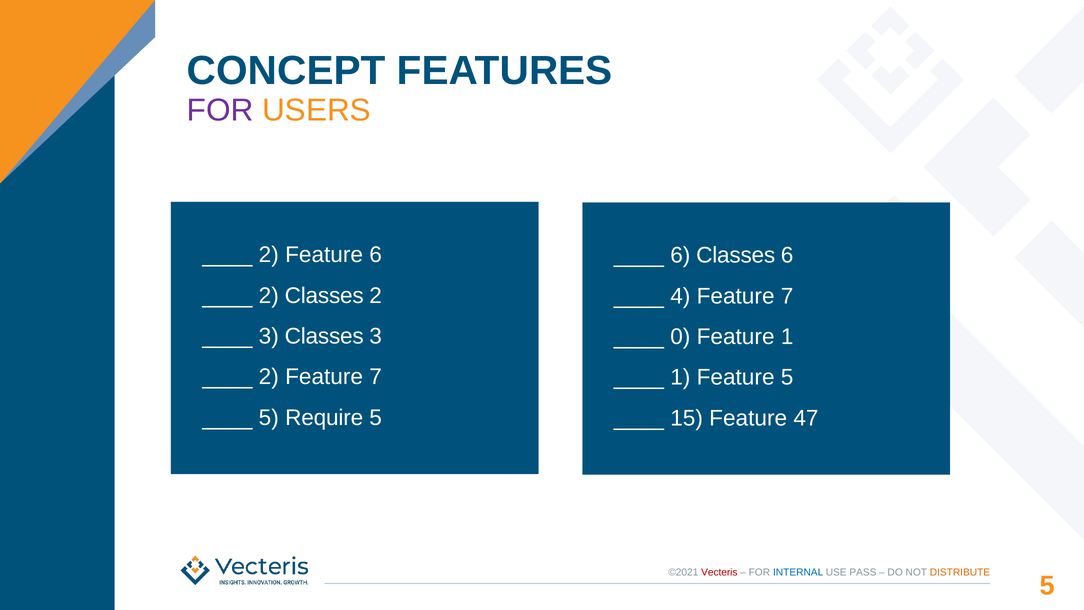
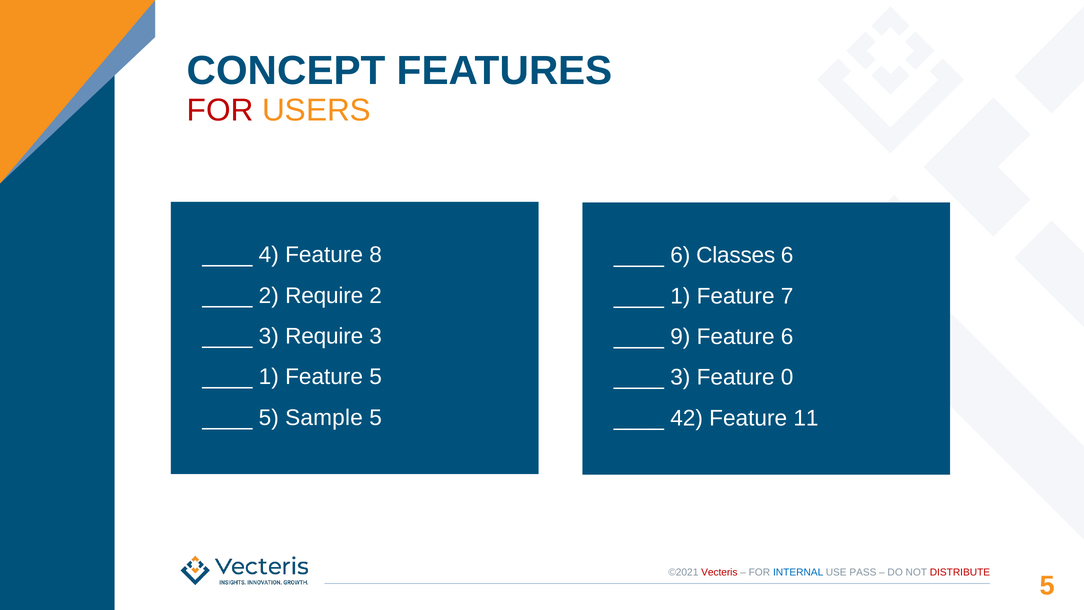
FOR colour: purple -> red (220, 110)
2: 2 -> 4 (269, 255)
Feature 6: 6 -> 8 (376, 255)
2 Classes: Classes -> Require (324, 295)
4: 4 -> 1 (680, 296)
3 Classes: Classes -> Require (324, 336)
0: 0 -> 9 (680, 337)
Feature 1: 1 -> 6 (787, 337)
2: 2 -> 1 (269, 377)
7: 7 -> 5 (376, 377)
1: 1 -> 3 (680, 377)
Feature 5: 5 -> 0 (787, 377)
Require: Require -> Sample (324, 417)
15: 15 -> 42 (687, 418)
47: 47 -> 11 (806, 418)
DISTRIBUTE colour: orange -> red (960, 572)
